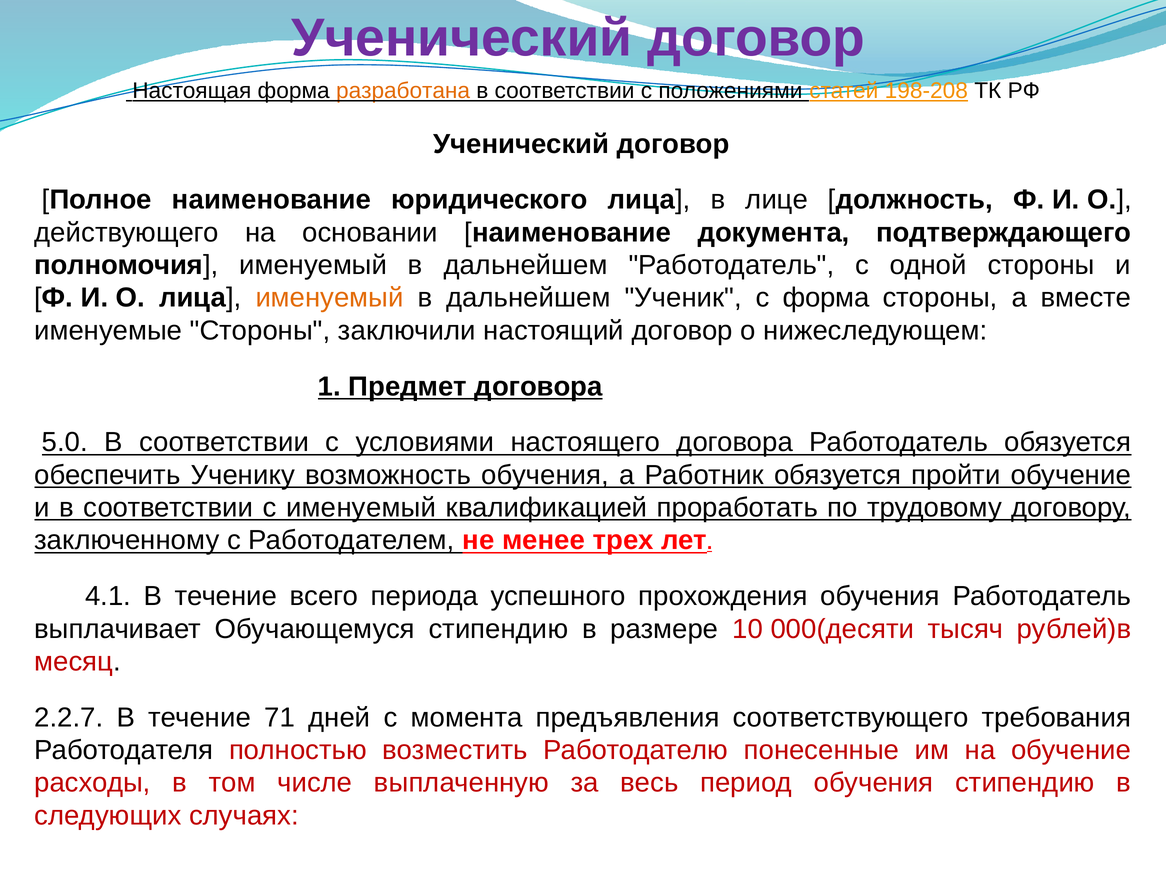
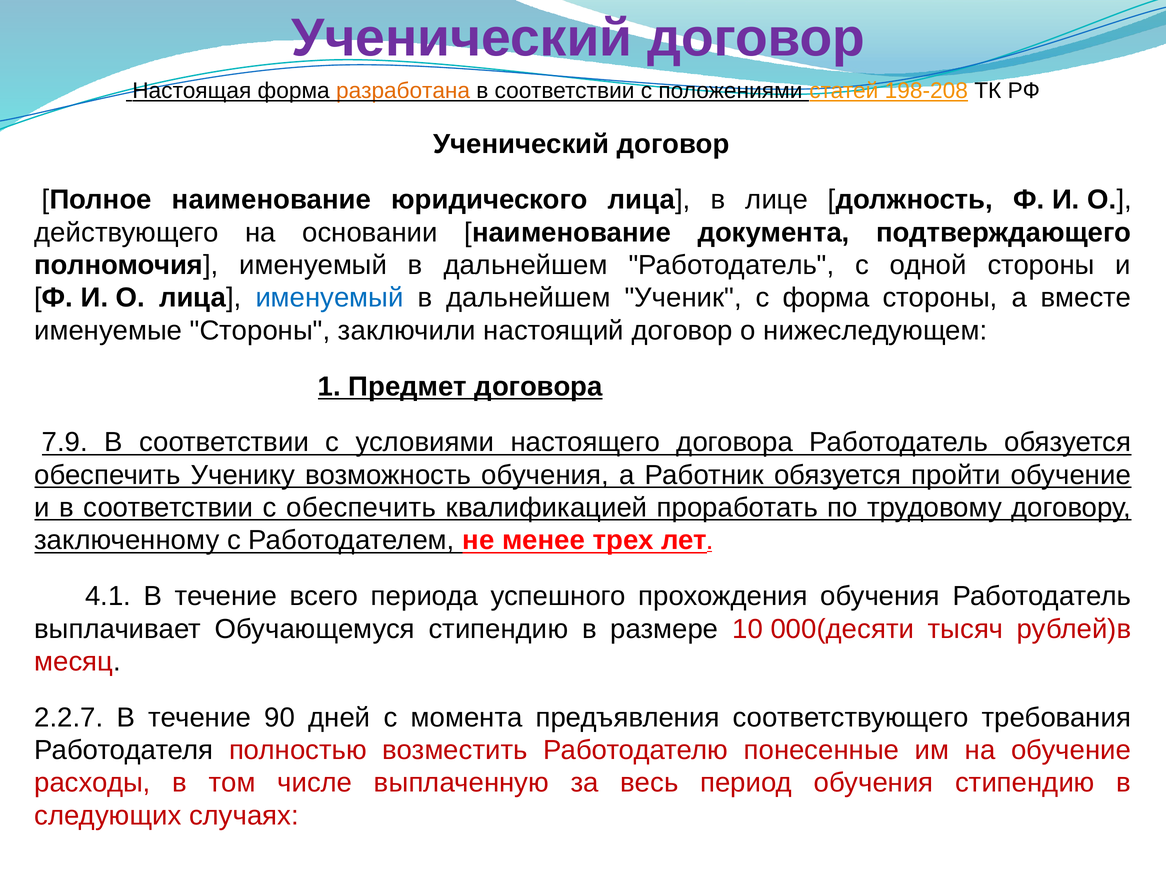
именуемый colour: orange -> blue (330, 298)
5.0: 5.0 -> 7.9 (65, 443)
с именуемый: именуемый -> обеспечить (361, 508)
71: 71 -> 90 (280, 718)
